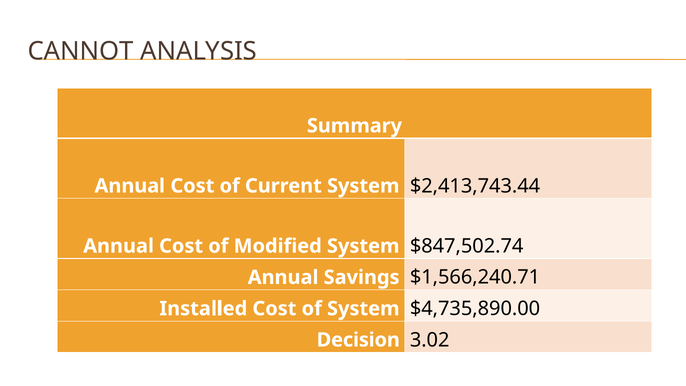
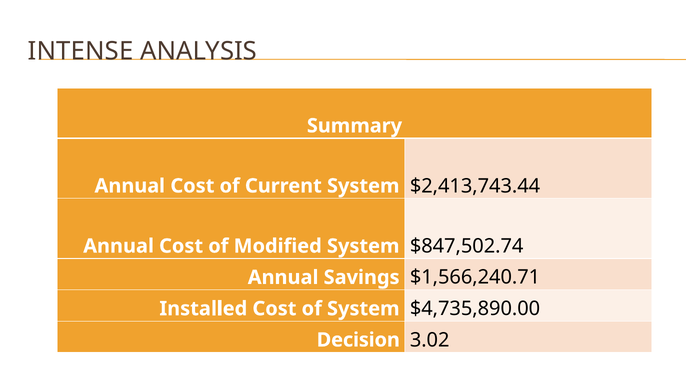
CANNOT: CANNOT -> INTENSE (81, 51)
